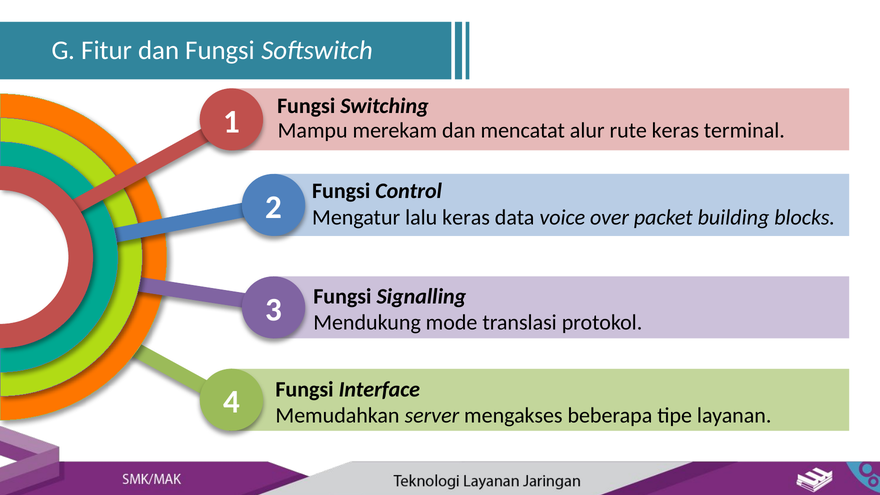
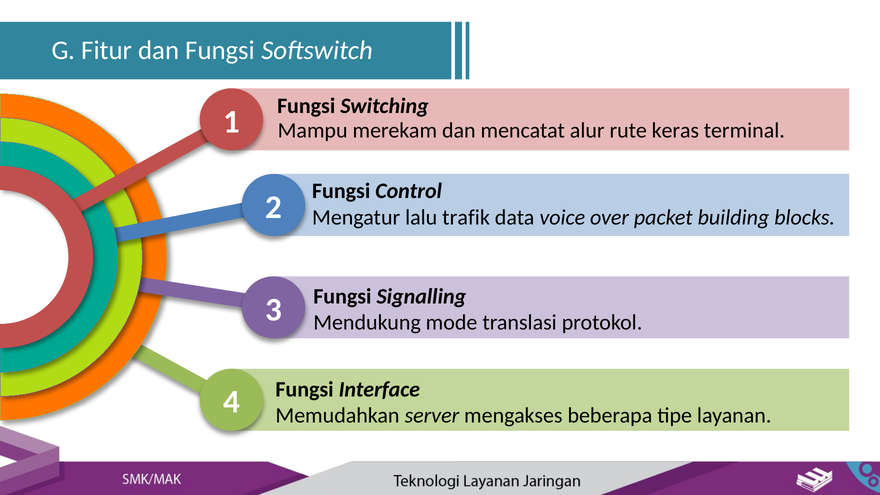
lalu keras: keras -> trafik (466, 218)
